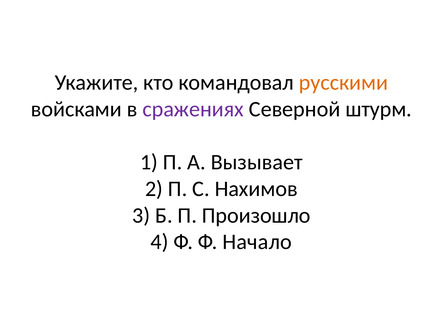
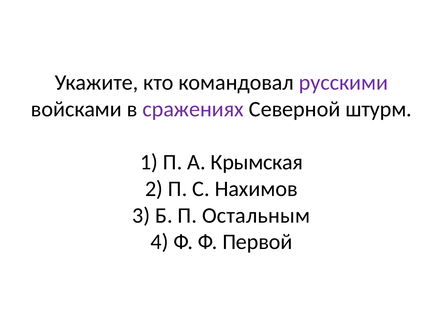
русскими colour: orange -> purple (343, 83)
Вызывает: Вызывает -> Крымская (257, 162)
Произошло: Произошло -> Остальным (256, 216)
Начало: Начало -> Первой (257, 242)
